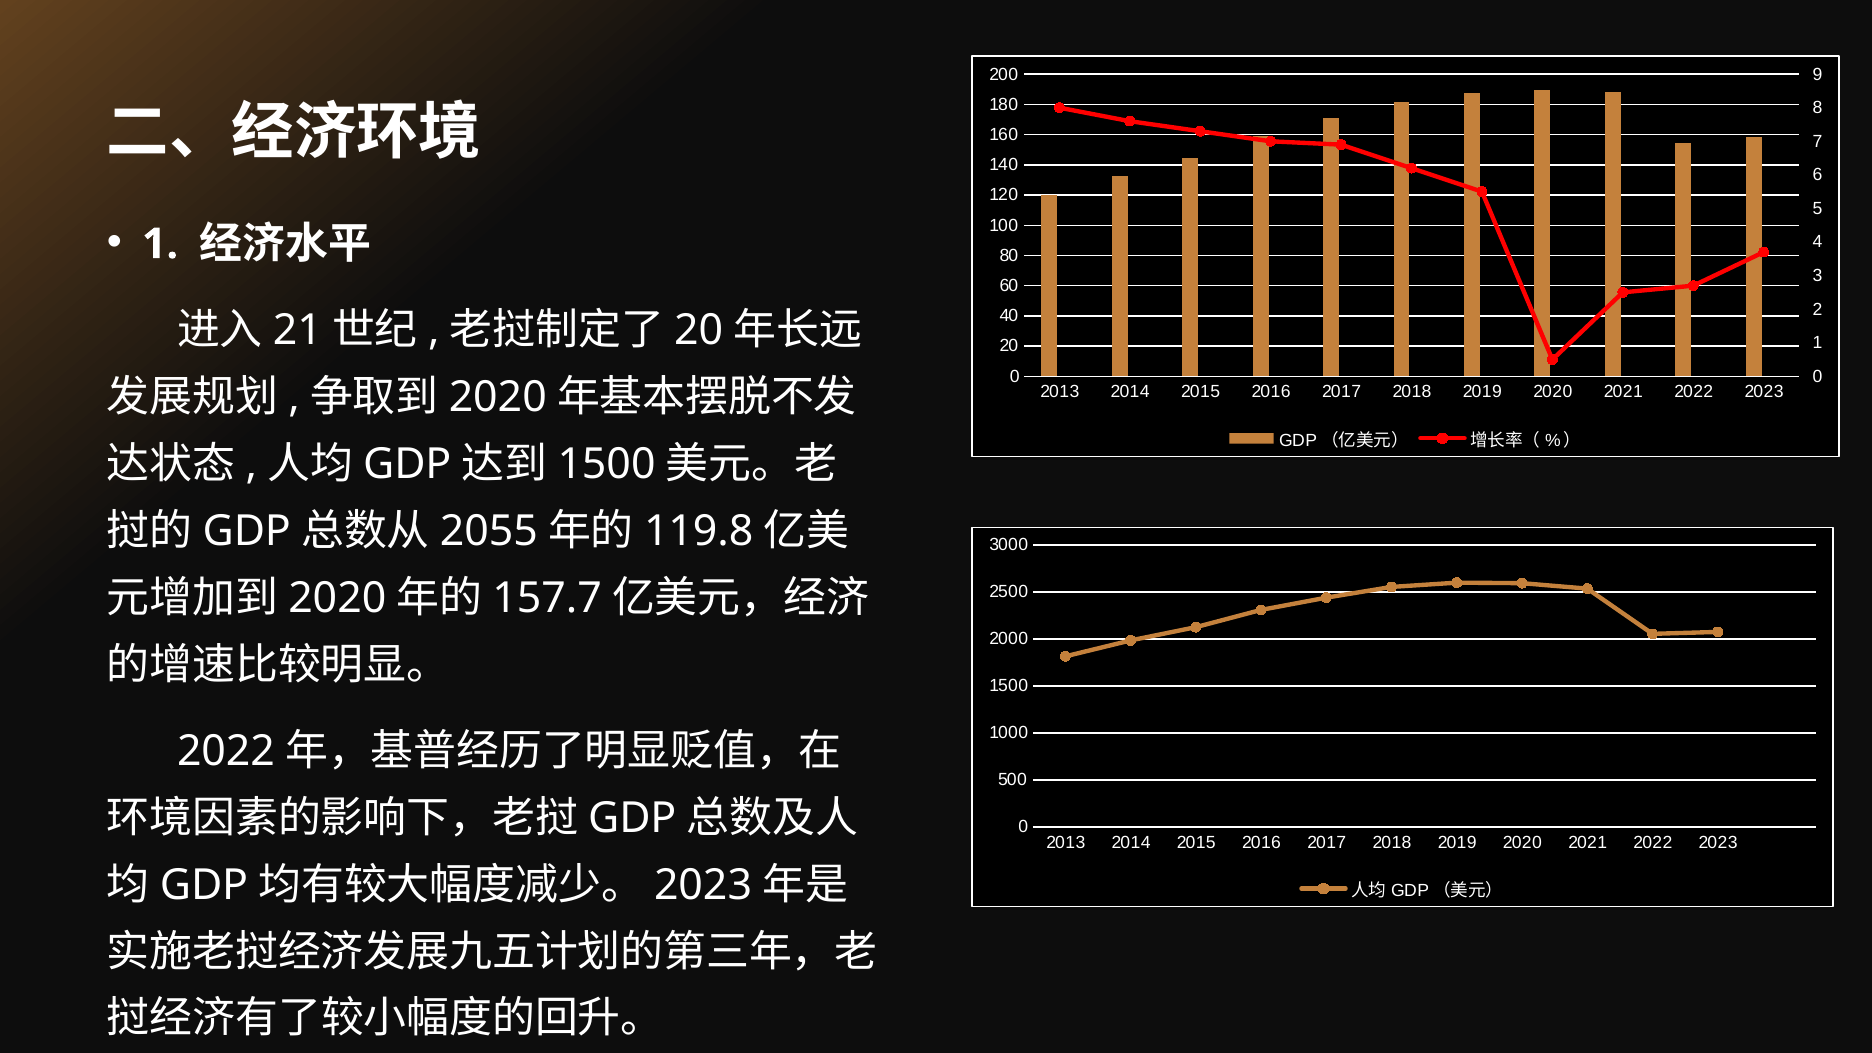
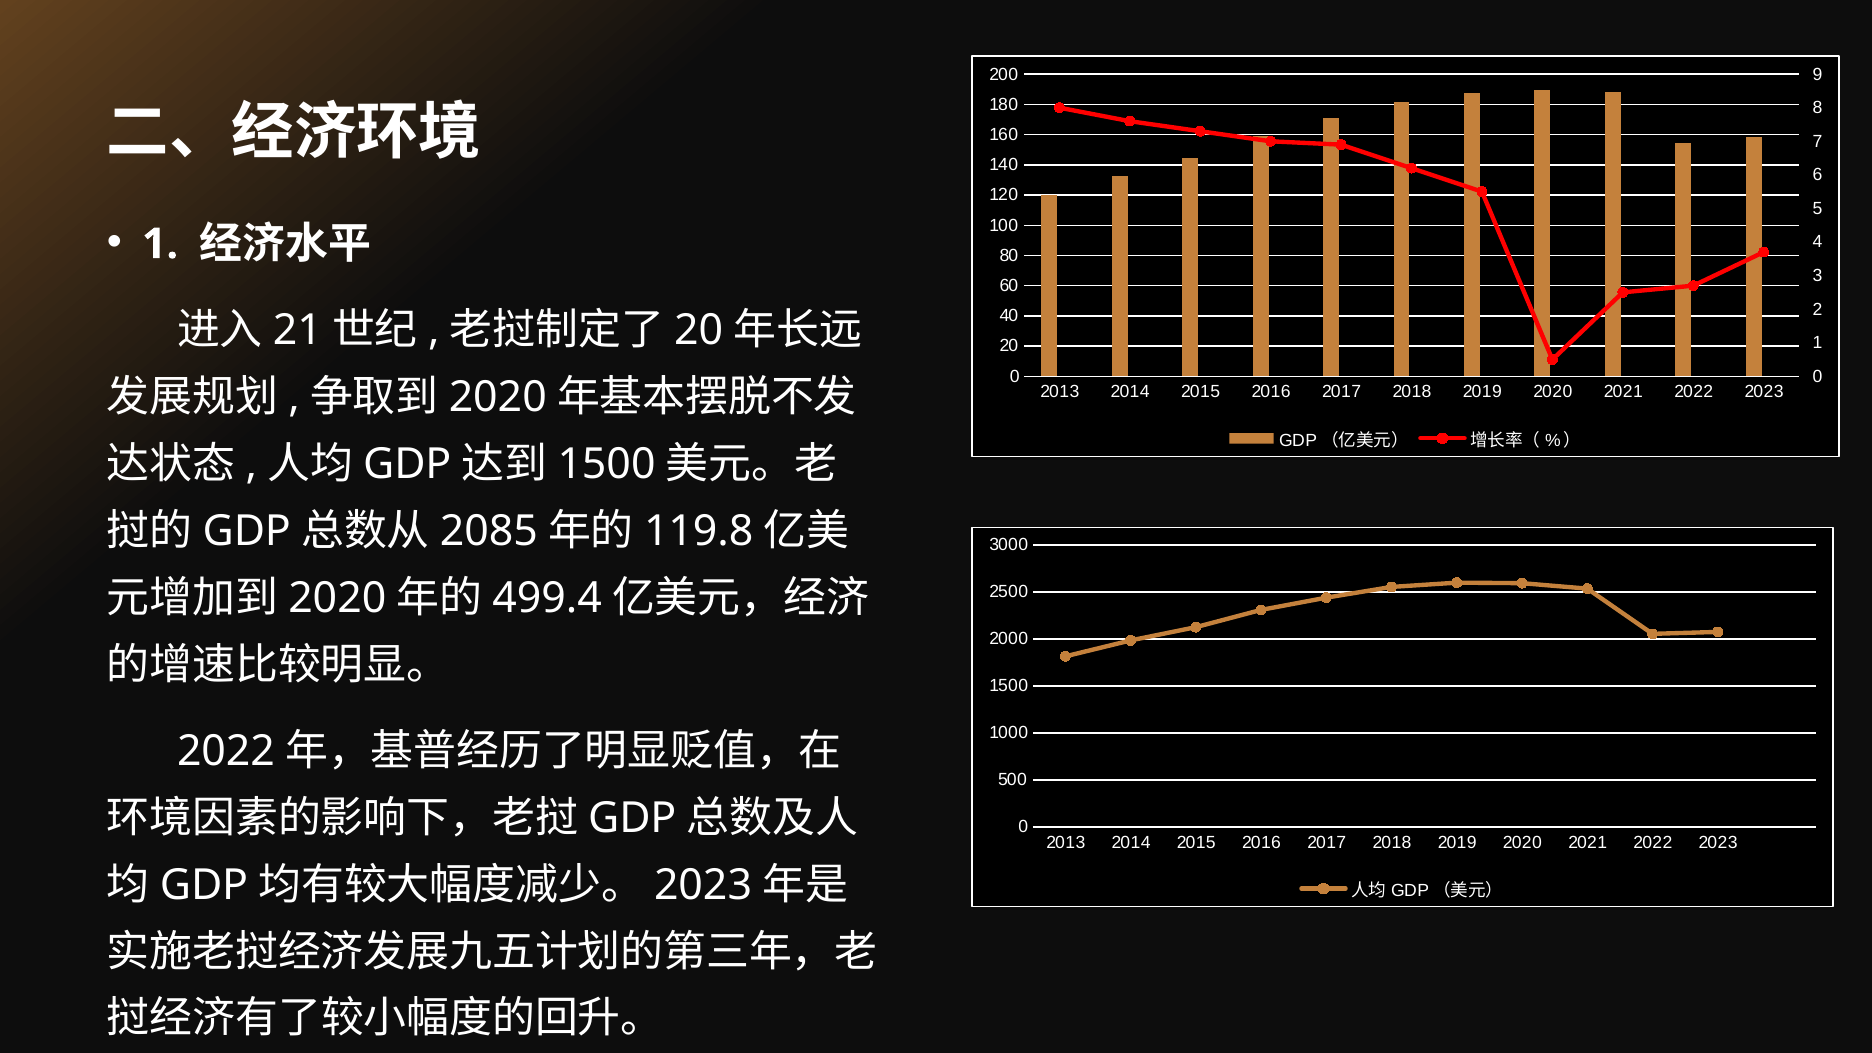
2055: 2055 -> 2085 (489, 531)
157.7: 157.7 -> 499.4 (547, 598)
